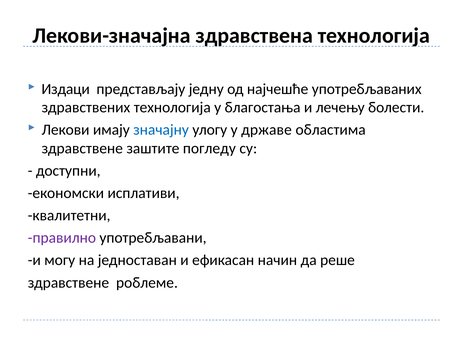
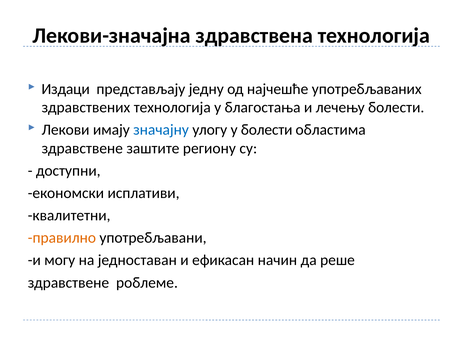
у државе: државе -> болести (267, 130)
погледу: погледу -> региону (209, 148)
правилно colour: purple -> orange (62, 238)
